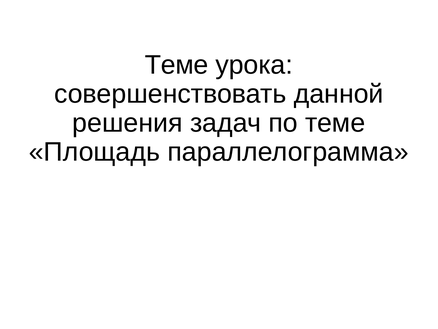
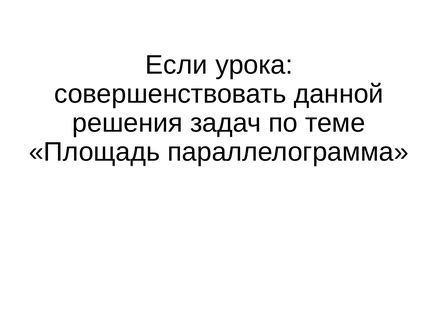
Теме: Теме -> Если (176, 65)
